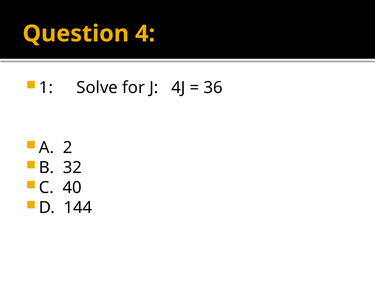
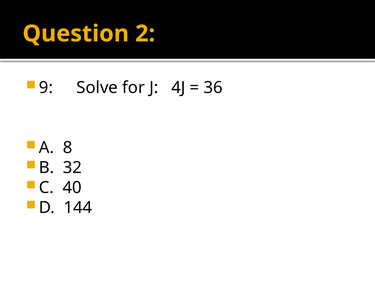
4: 4 -> 2 (145, 34)
1: 1 -> 9 (46, 88)
2: 2 -> 8 (68, 148)
